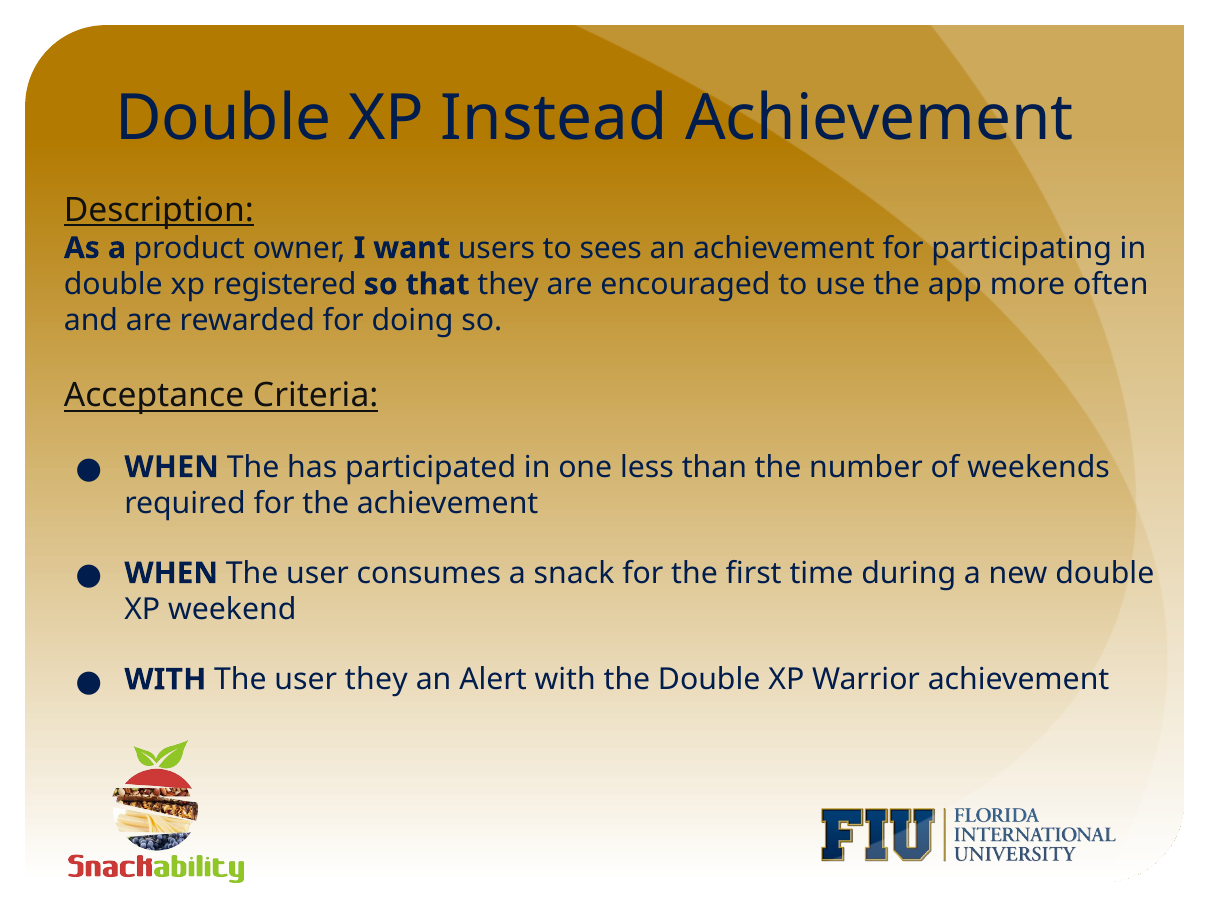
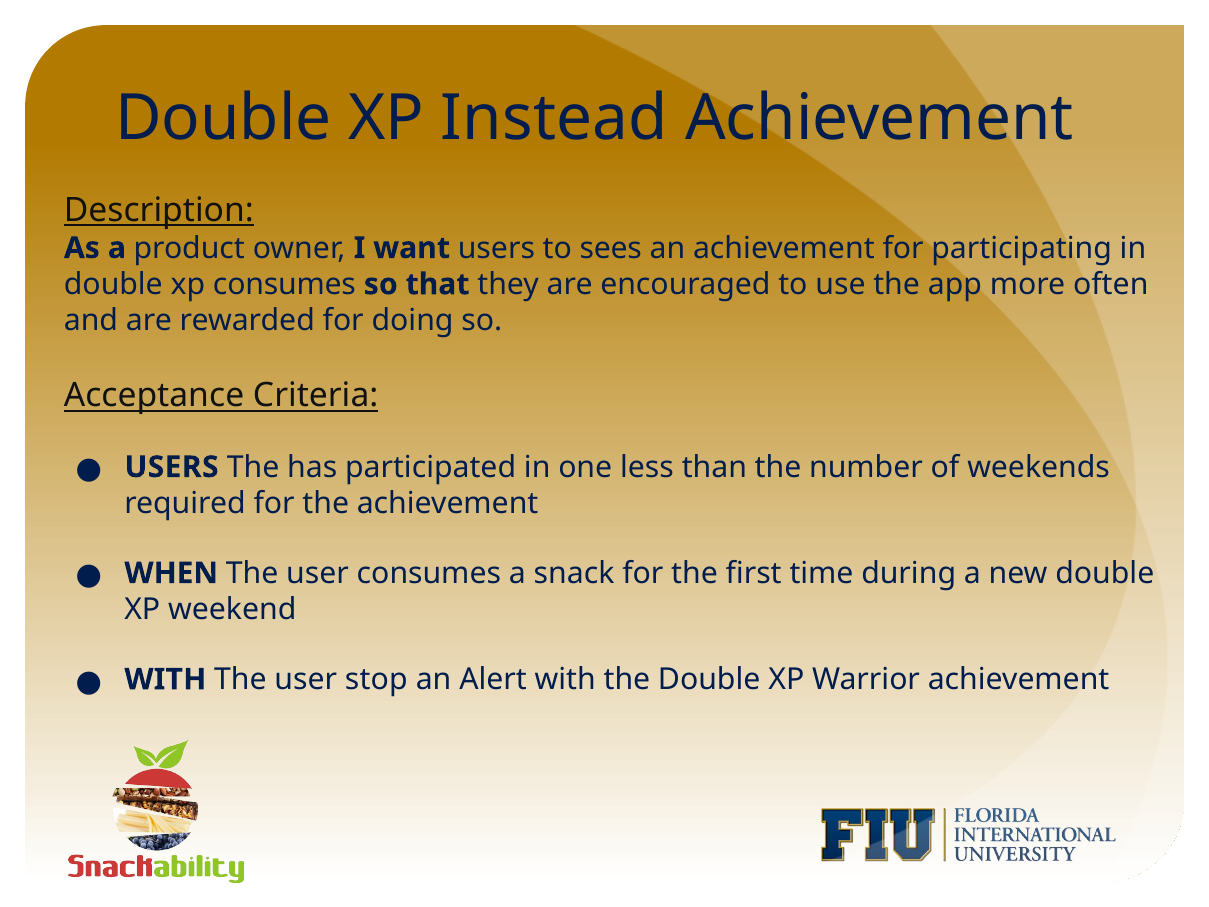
xp registered: registered -> consumes (284, 284)
WHEN: WHEN -> USERS (172, 467)
user they: they -> stop (376, 679)
